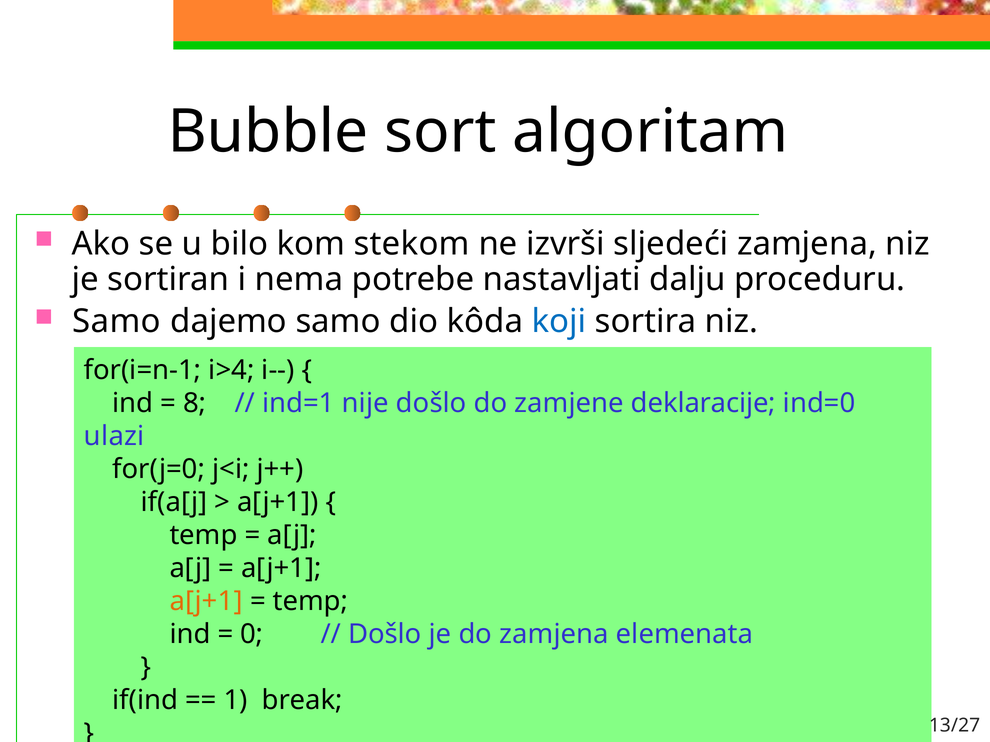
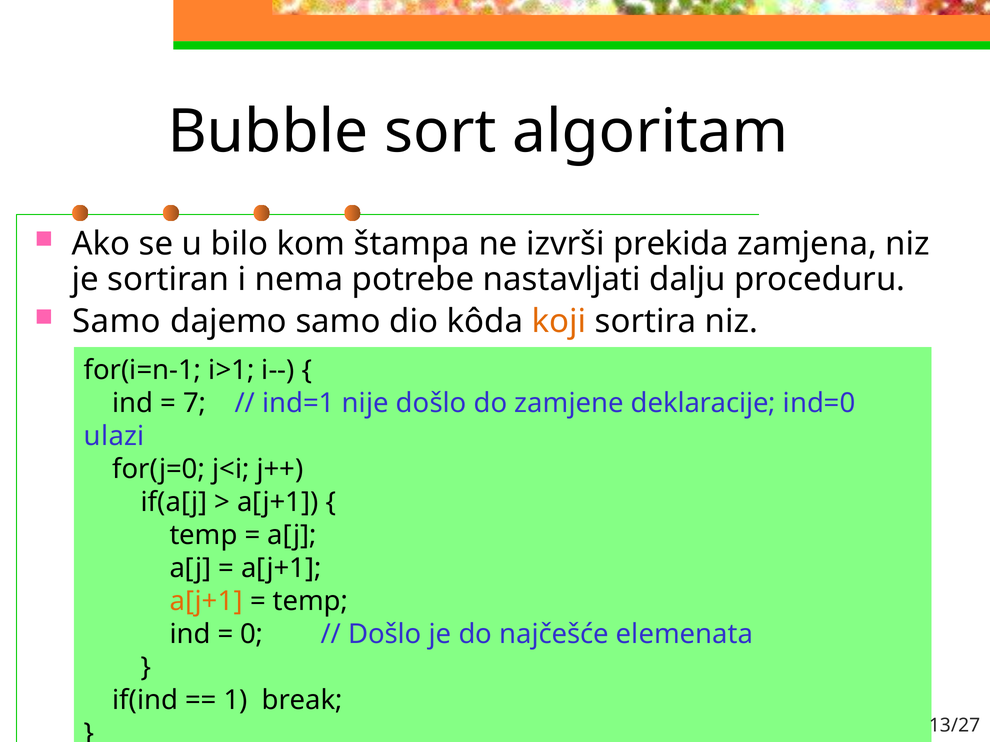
stekom: stekom -> štampa (412, 244)
sljedeći: sljedeći -> prekida (671, 244)
koji colour: blue -> orange (559, 322)
i>4: i>4 -> i>1 (231, 371)
8: 8 -> 7 (195, 404)
do zamjena: zamjena -> najčešće (554, 635)
